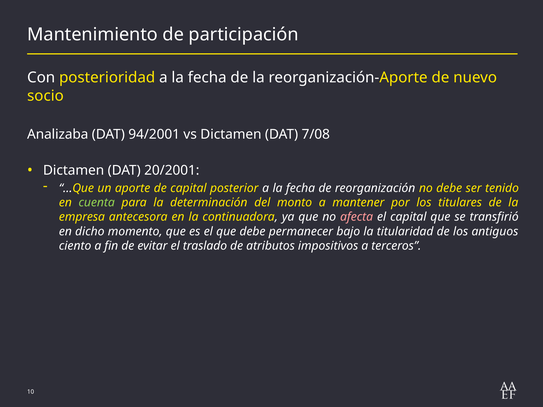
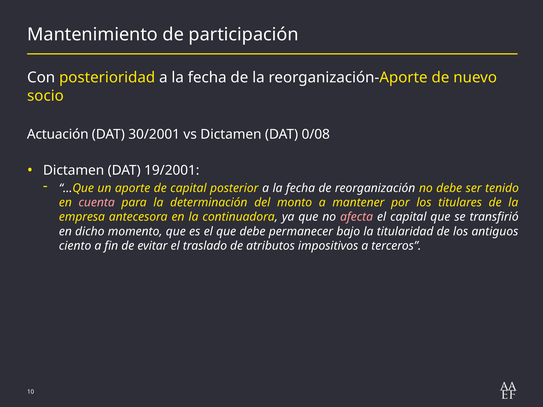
Analizaba: Analizaba -> Actuación (58, 135)
94/2001: 94/2001 -> 30/2001 (154, 135)
7/08: 7/08 -> 0/08 (316, 135)
20/2001: 20/2001 -> 19/2001 (172, 170)
cuenta colour: light green -> pink (97, 203)
